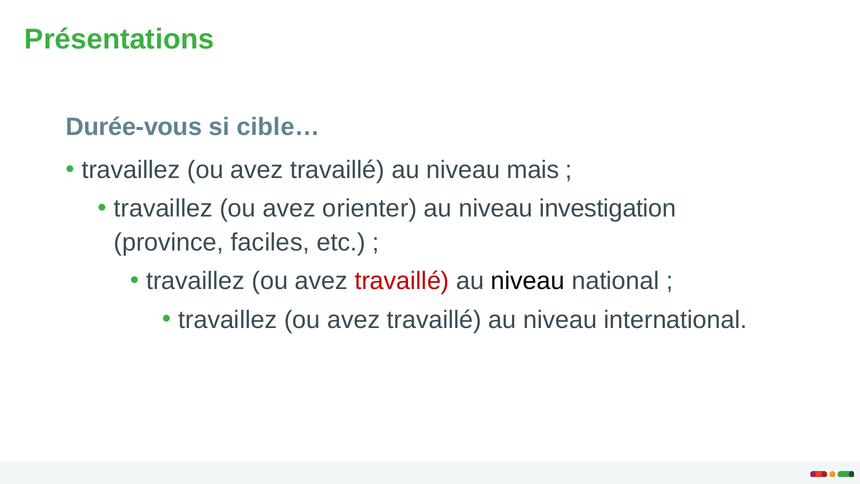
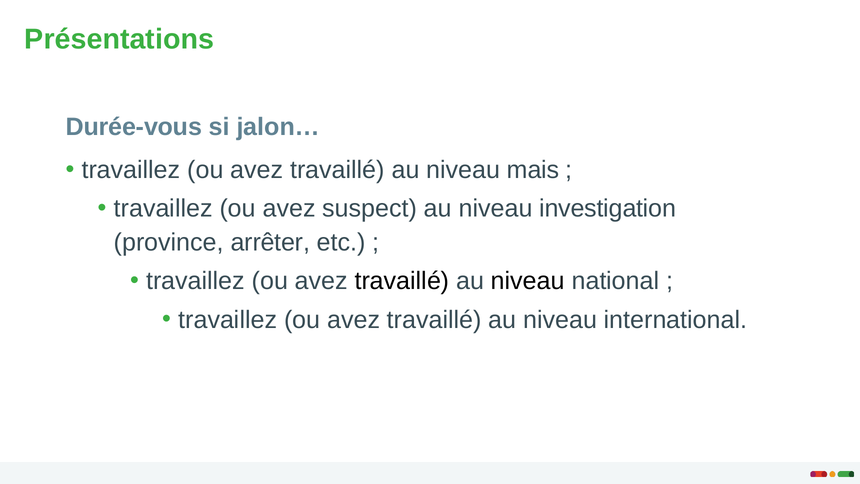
cible…: cible… -> jalon… (278, 127)
orienter: orienter -> suspect (370, 209)
faciles: faciles -> arrêter (270, 243)
travaillé colour: red -> black (402, 281)
